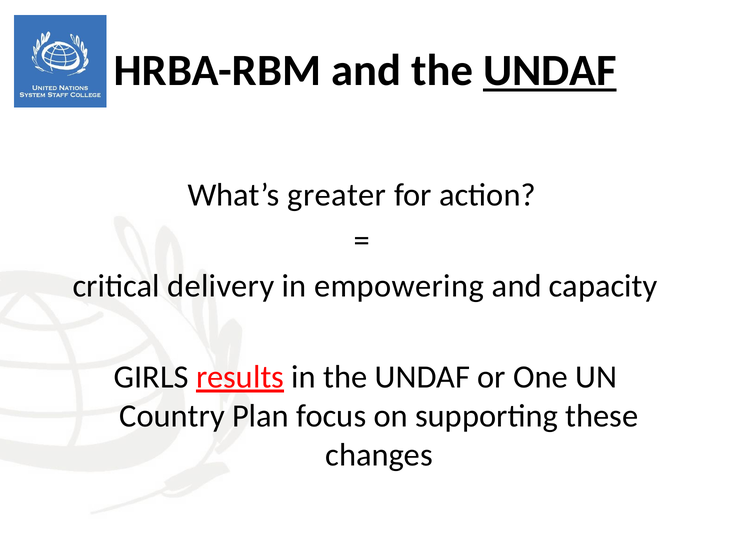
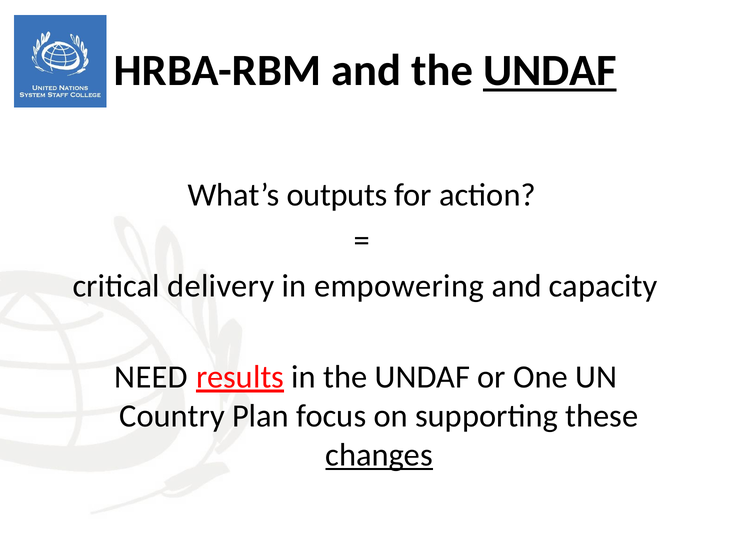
greater: greater -> outputs (337, 195)
GIRLS: GIRLS -> NEED (151, 377)
changes underline: none -> present (379, 455)
